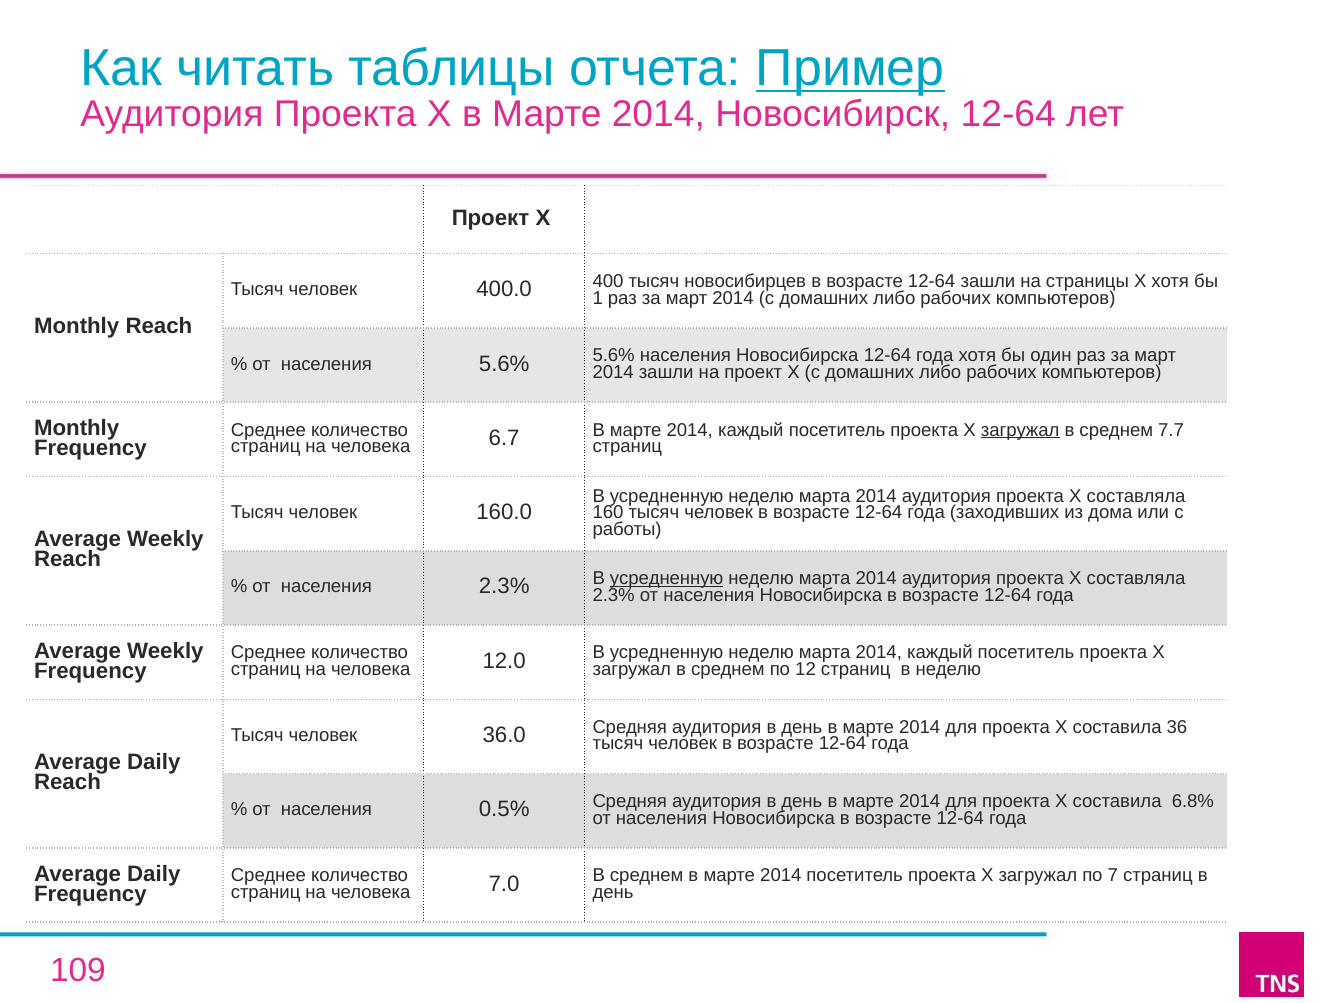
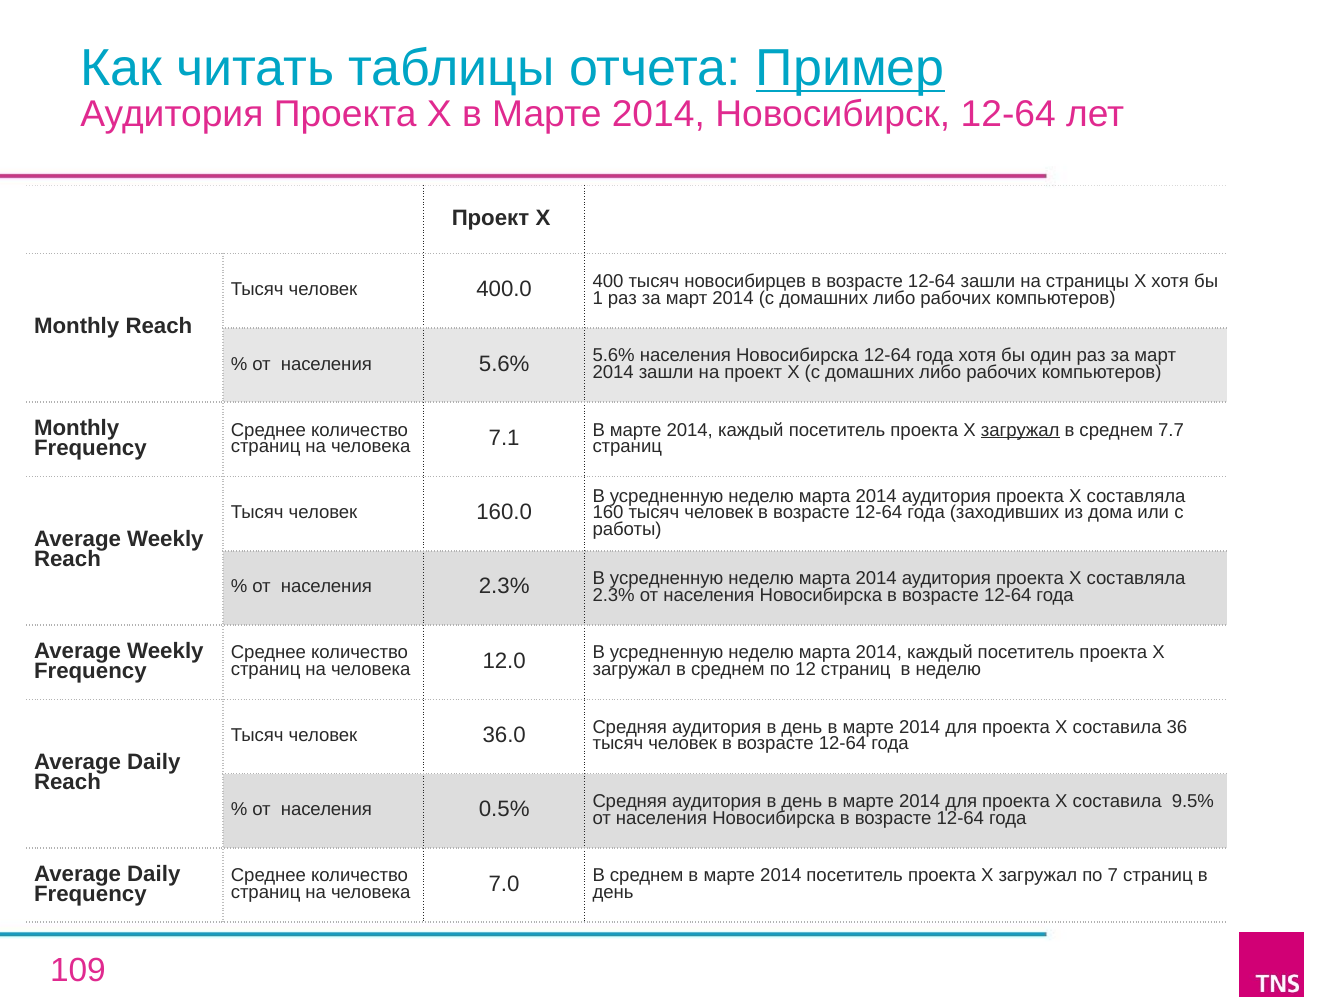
6.7: 6.7 -> 7.1 (504, 438)
усредненную underline: present -> none (667, 579)
6.8%: 6.8% -> 9.5% (1193, 802)
